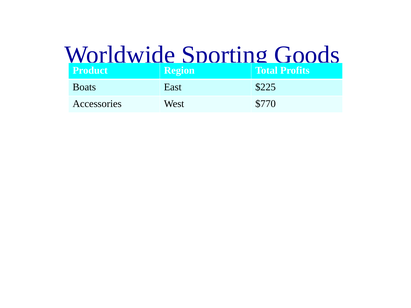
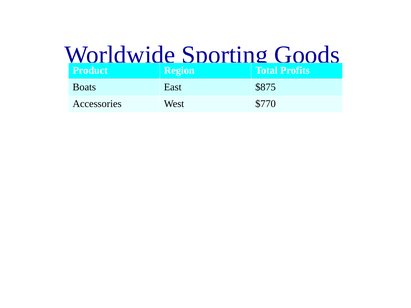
$225: $225 -> $875 (266, 87)
